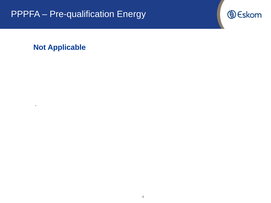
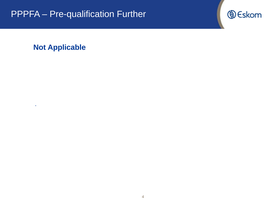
Energy: Energy -> Further (131, 14)
